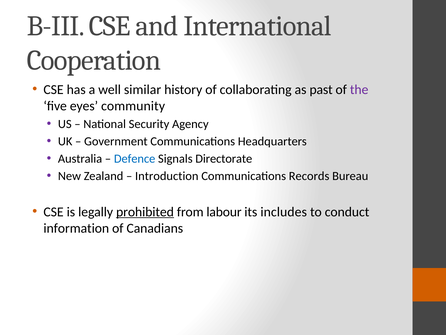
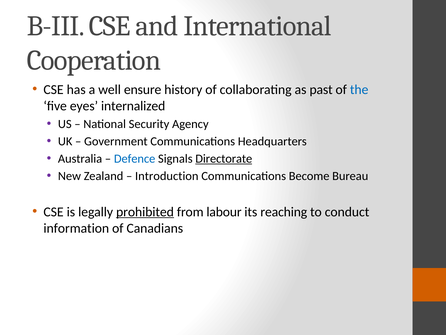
similar: similar -> ensure (143, 89)
the colour: purple -> blue (359, 89)
community: community -> internalized (133, 106)
Directorate underline: none -> present (224, 158)
Records: Records -> Become (309, 176)
includes: includes -> reaching (284, 212)
